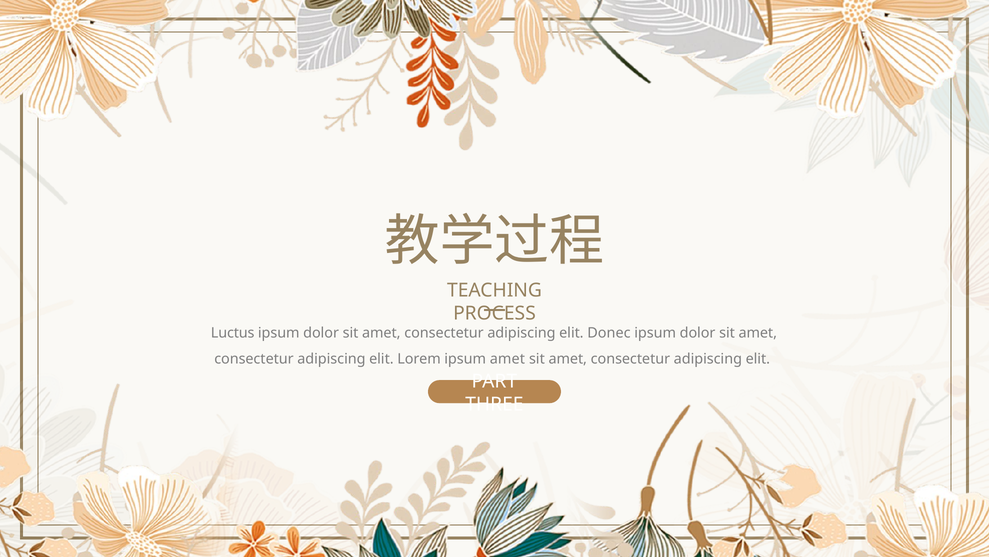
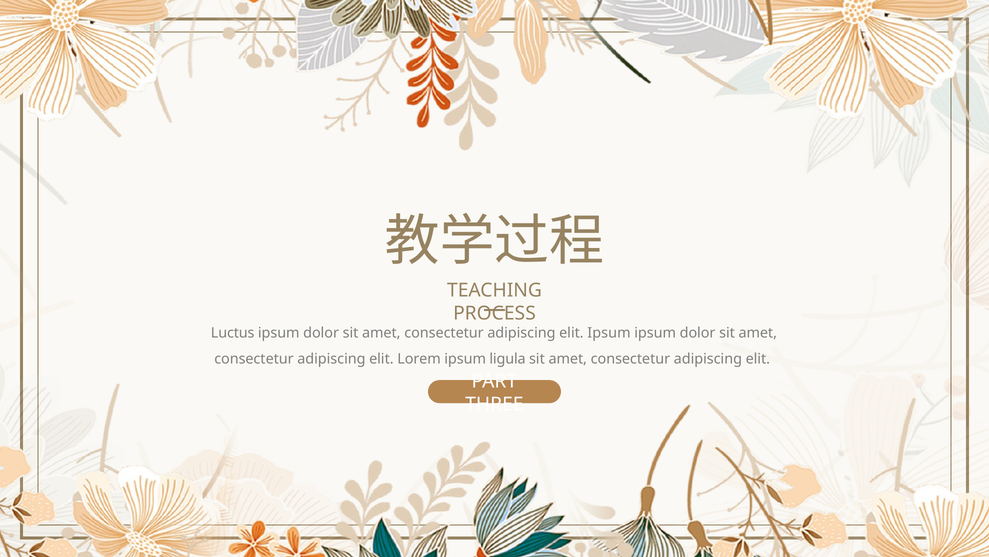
elit Donec: Donec -> Ipsum (609, 333)
ipsum amet: amet -> ligula (508, 359)
